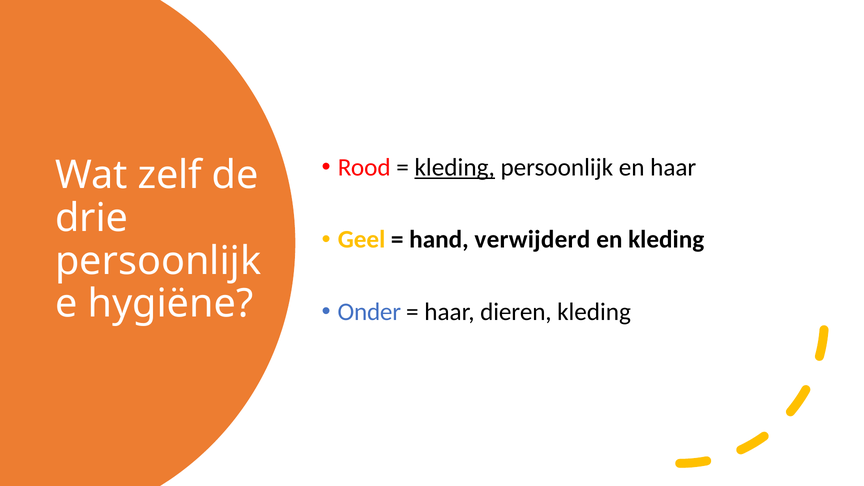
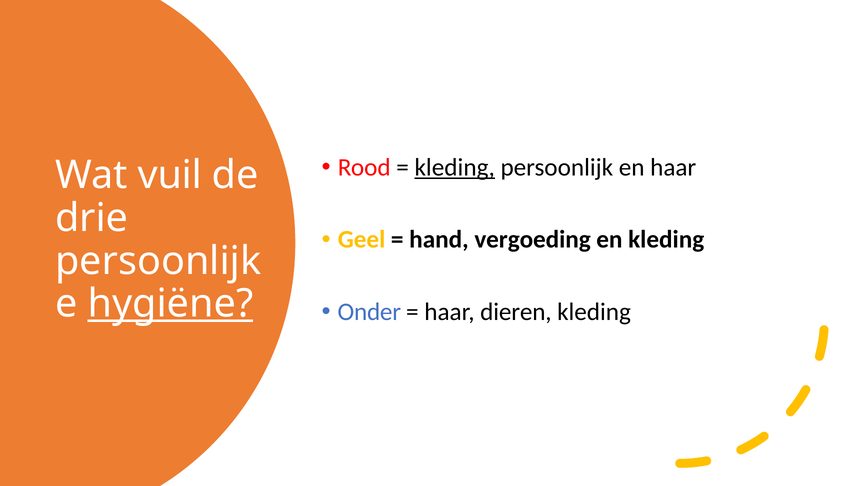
zelf: zelf -> vuil (170, 175)
verwijderd: verwijderd -> vergoeding (533, 240)
hygiëne underline: none -> present (170, 304)
